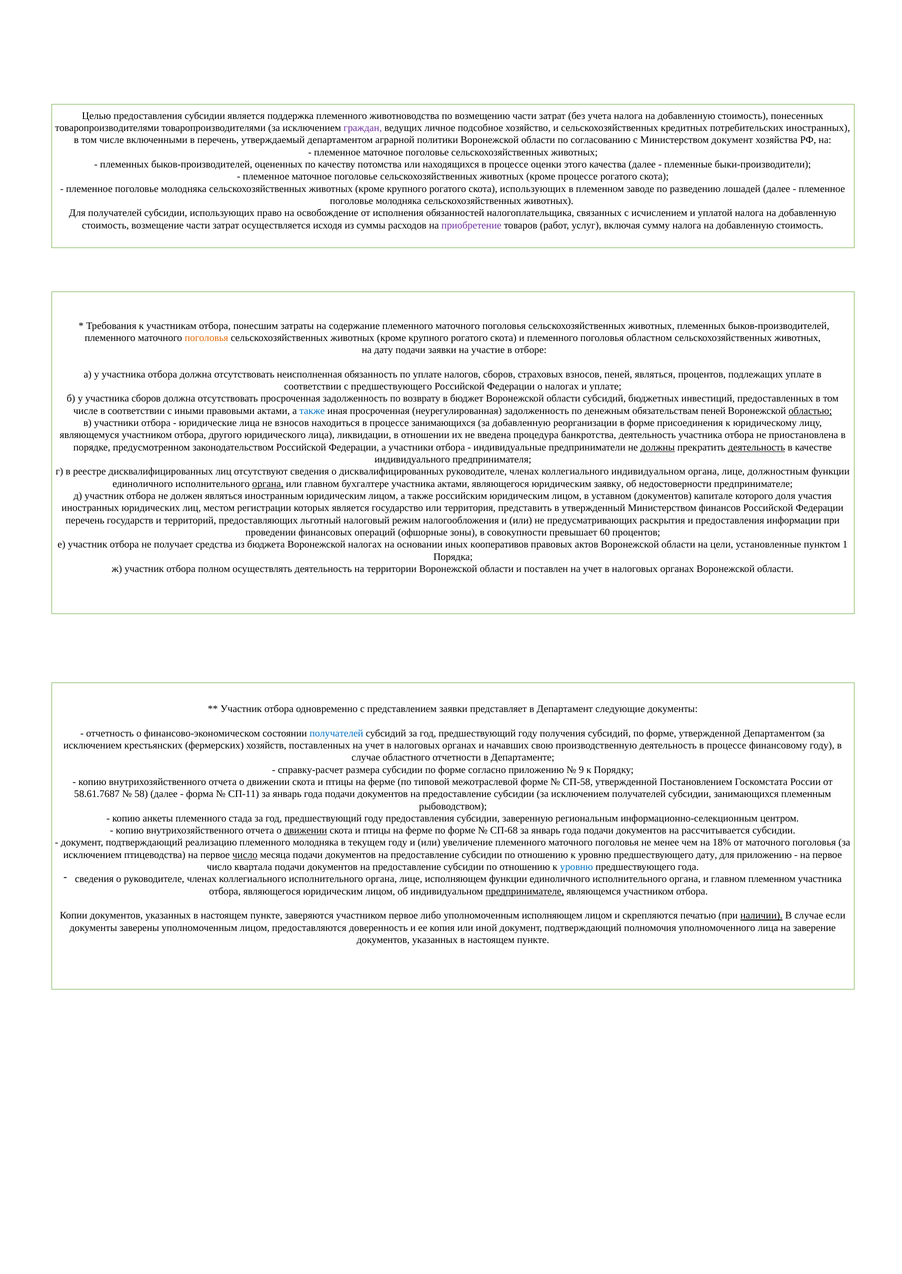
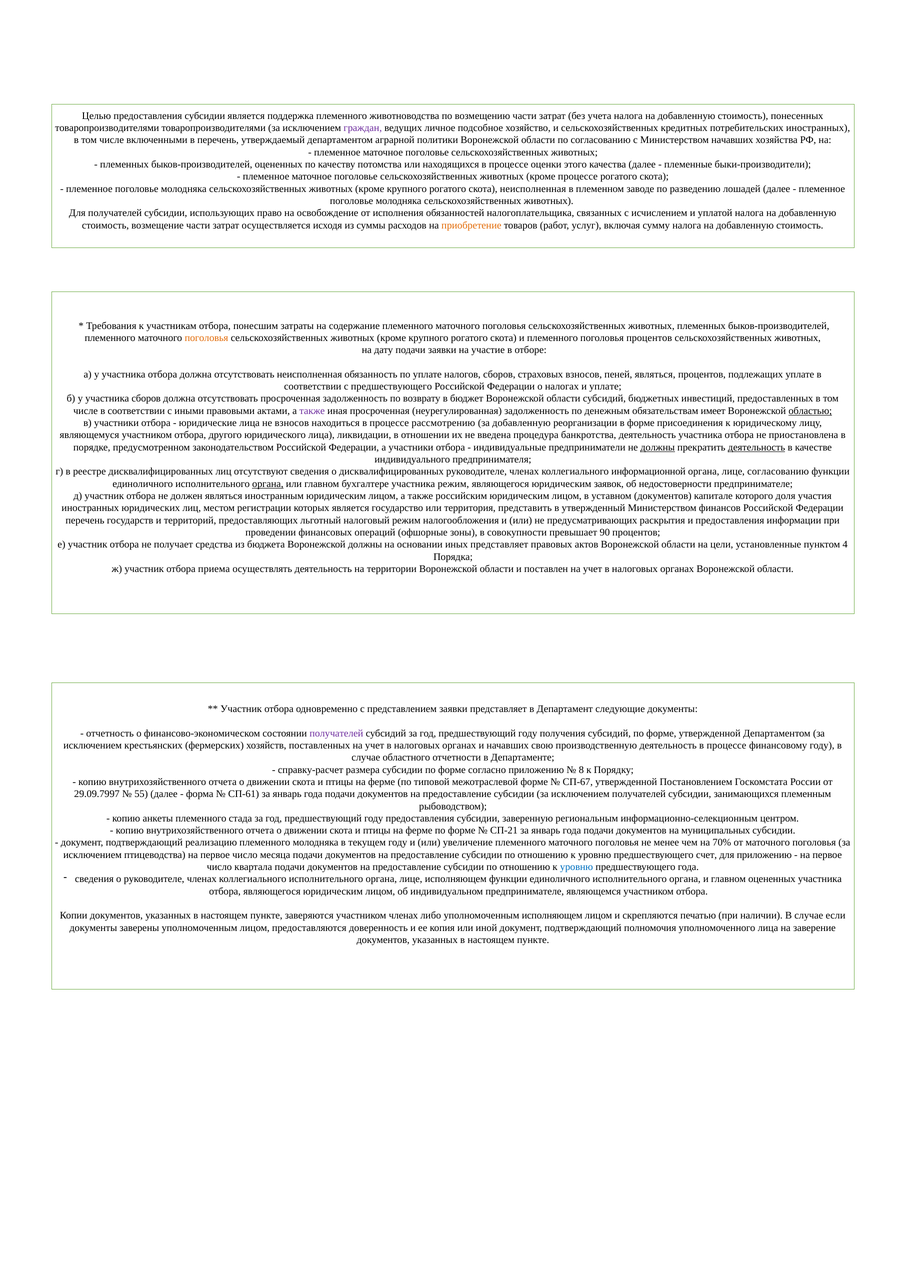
Министерством документ: документ -> начавших (732, 140)
скота использующих: использующих -> неисполненная (533, 189)
приобретение colour: purple -> orange (471, 225)
поголовья областном: областном -> процентов (649, 338)
также colour: blue -> purple (312, 411)
обязательствам пеней: пеней -> имеет (713, 411)
процессе занимающихся: занимающихся -> рассмотрению (443, 423)
коллегиального индивидуальном: индивидуальном -> информационной (648, 472)
лице должностным: должностным -> согласованию (778, 472)
участника актами: актами -> режим (453, 484)
заявку: заявку -> заявок (609, 484)
60: 60 -> 90 (605, 533)
Воронежской налогах: налогах -> должны (365, 545)
иных кооперативов: кооперативов -> представляет (499, 545)
1: 1 -> 4 (845, 545)
полном: полном -> приема (214, 569)
получателей colour: blue -> purple (336, 734)
9: 9 -> 8 (581, 770)
СП-58: СП-58 -> СП-67 (578, 782)
58.61.7687: 58.61.7687 -> 29.09.7997 (97, 794)
58: 58 -> 55 (141, 794)
СП-11: СП-11 -> СП-61 (244, 794)
движении underline: present -> none (306, 831)
СП-68: СП-68 -> СП-21 (504, 831)
рассчитывается: рассчитывается -> муниципальных (716, 831)
18%: 18% -> 70% (722, 843)
число underline: present -> none (245, 855)
предшествующего дату: дату -> счет (706, 855)
главном племенном: племенном -> оцененных (772, 879)
предпринимателе underline: present -> none (525, 892)
участником первое: первое -> членах (403, 916)
наличии underline: present -> none (761, 916)
